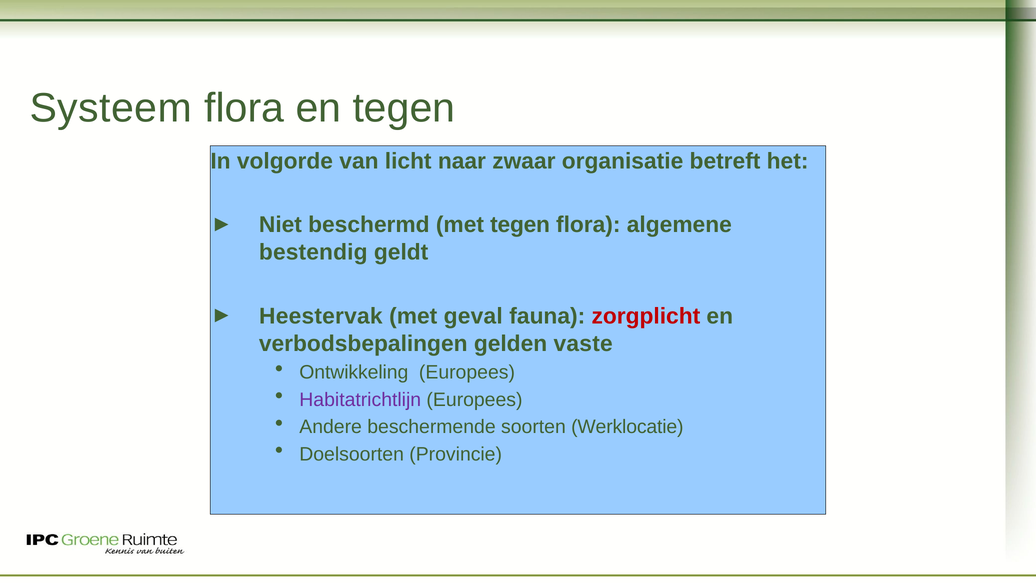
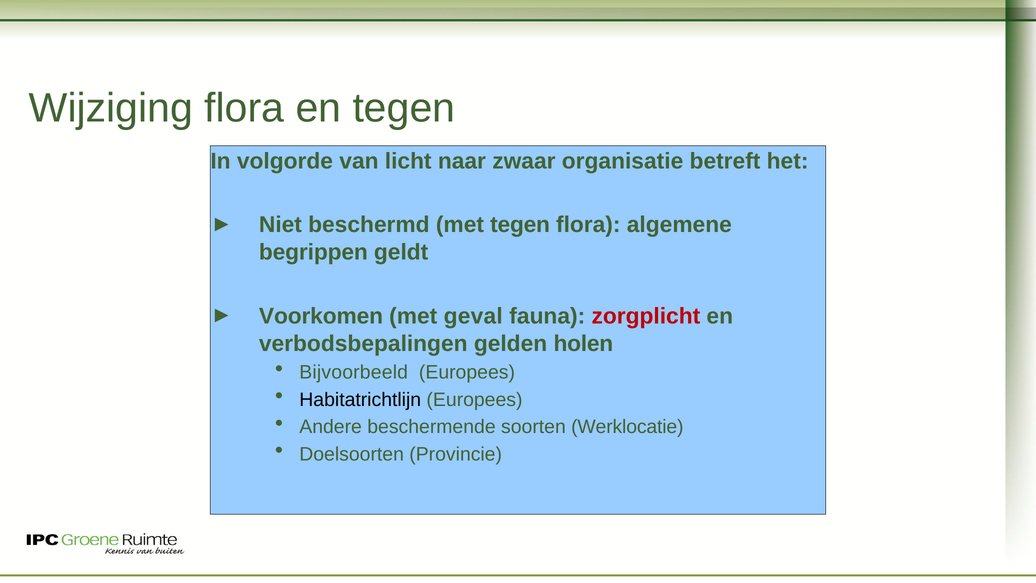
Systeem: Systeem -> Wijziging (111, 108)
bestendig: bestendig -> begrippen (313, 252)
Heestervak: Heestervak -> Voorkomen (321, 316)
vaste: vaste -> holen (583, 343)
Ontwikkeling: Ontwikkeling -> Bijvoorbeeld (354, 372)
Habitatrichtlijn colour: purple -> black (360, 400)
